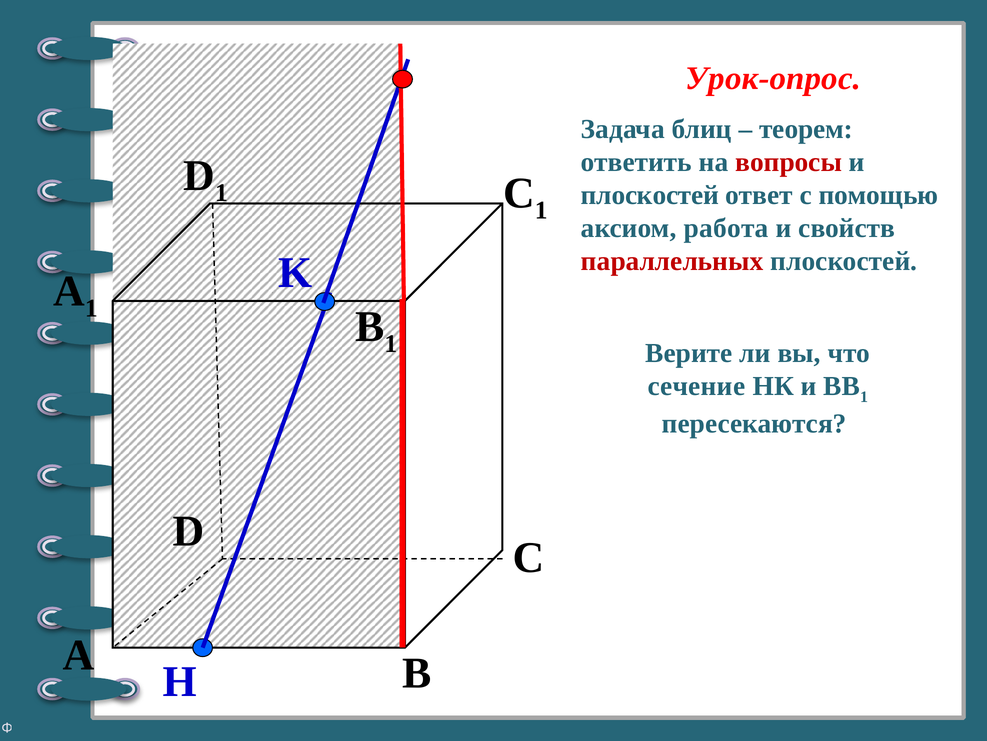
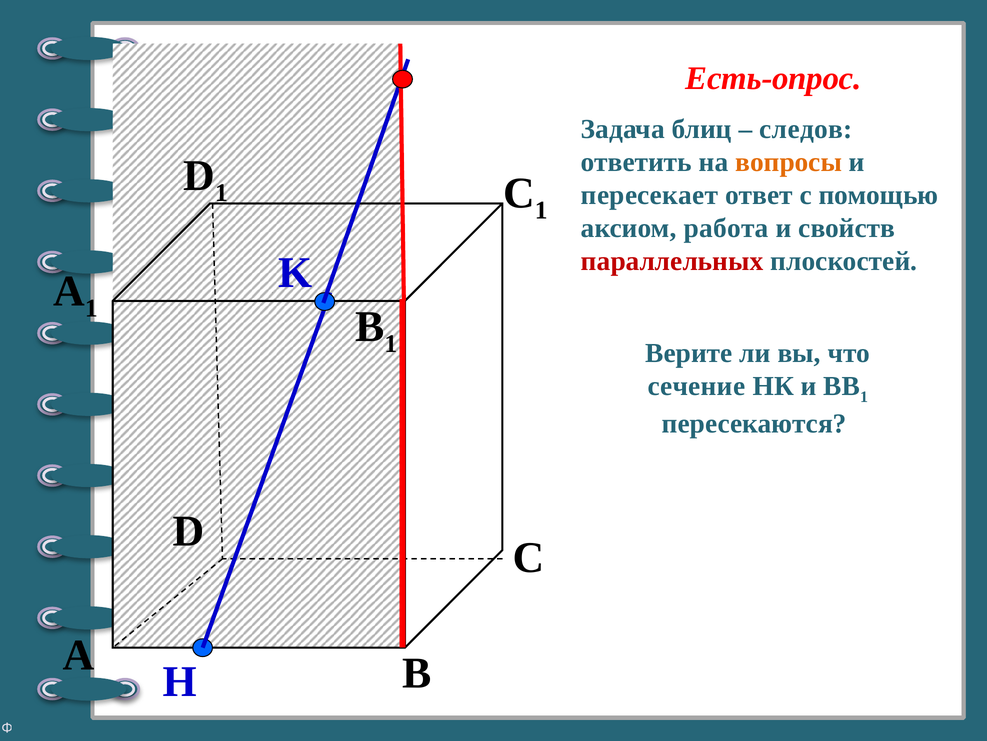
Урок-опрос: Урок-опрос -> Есть-опрос (773, 78)
теорем: теорем -> следов (806, 129)
вопросы colour: red -> orange (789, 162)
плоскостей: плоскостей -> пересекает (650, 195)
